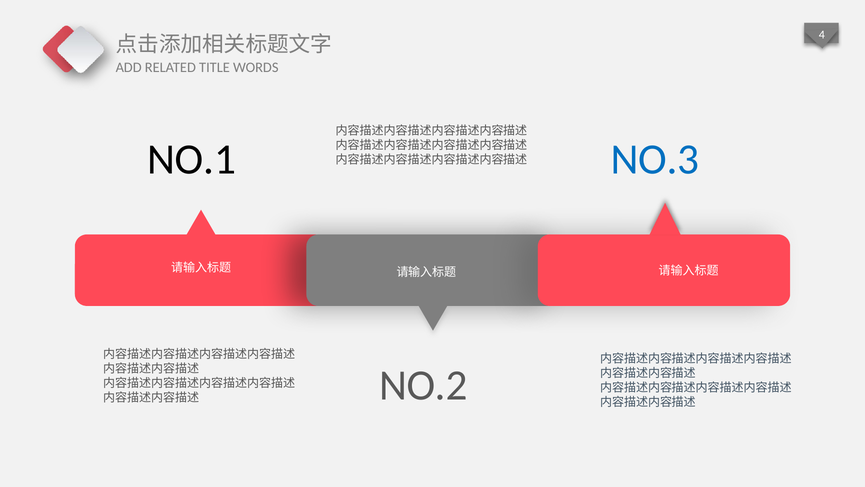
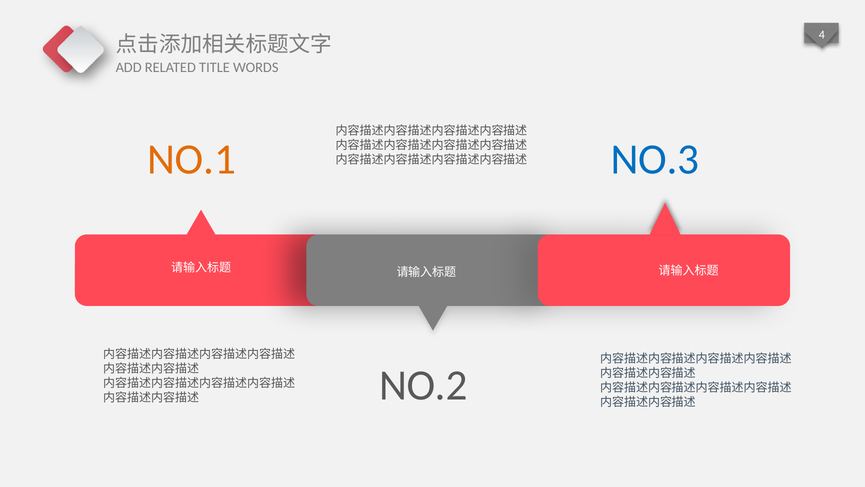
NO.1 colour: black -> orange (192, 159)
